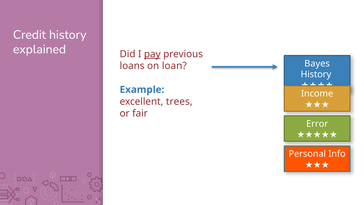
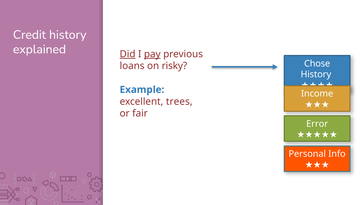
Did underline: none -> present (128, 54)
Bayes: Bayes -> Chose (317, 63)
loan: loan -> risky (174, 66)
